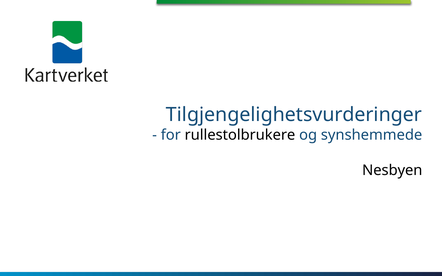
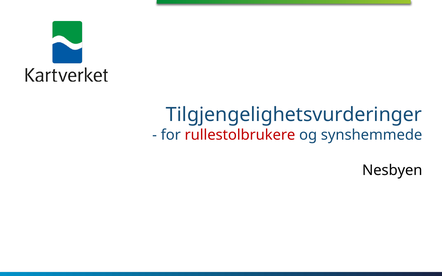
rullestolbrukere colour: black -> red (240, 135)
